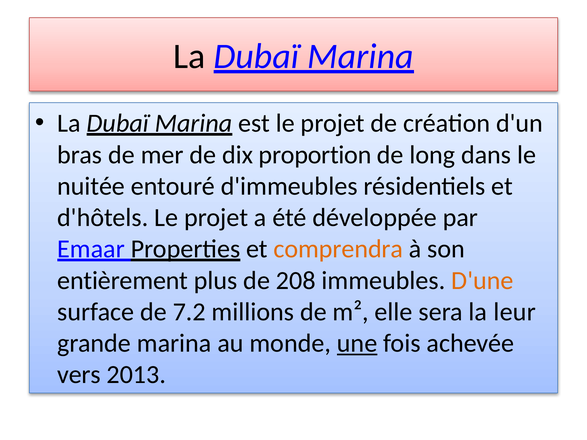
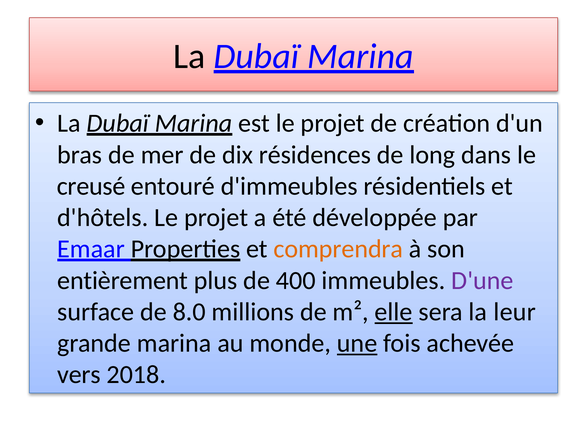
proportion: proportion -> résidences (315, 155)
nuitée: nuitée -> creusé (91, 186)
208: 208 -> 400 (296, 281)
D'une colour: orange -> purple (482, 281)
7.2: 7.2 -> 8.0 (189, 312)
elle underline: none -> present (394, 312)
2013: 2013 -> 2018 (136, 375)
